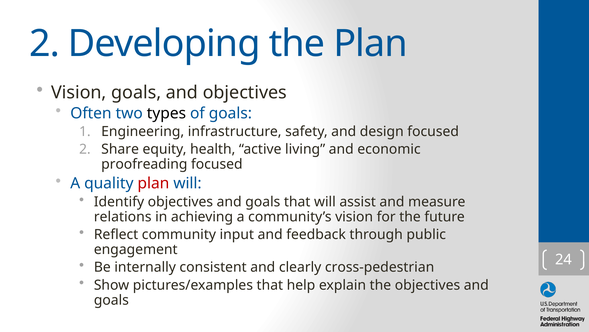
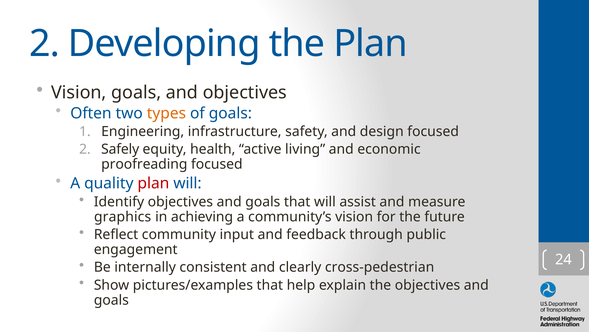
types colour: black -> orange (166, 113)
Share: Share -> Safely (120, 149)
relations: relations -> graphics (123, 216)
